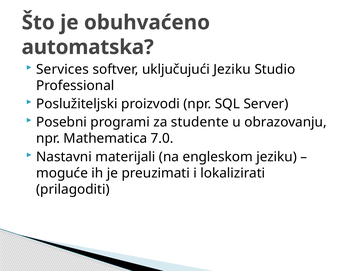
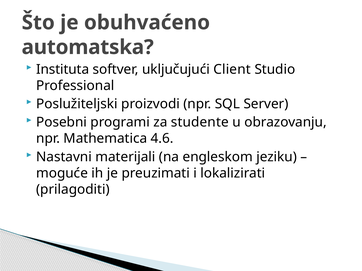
Services: Services -> Instituta (63, 70)
uključujući Jeziku: Jeziku -> Client (232, 70)
7.0: 7.0 -> 4.6 (162, 139)
